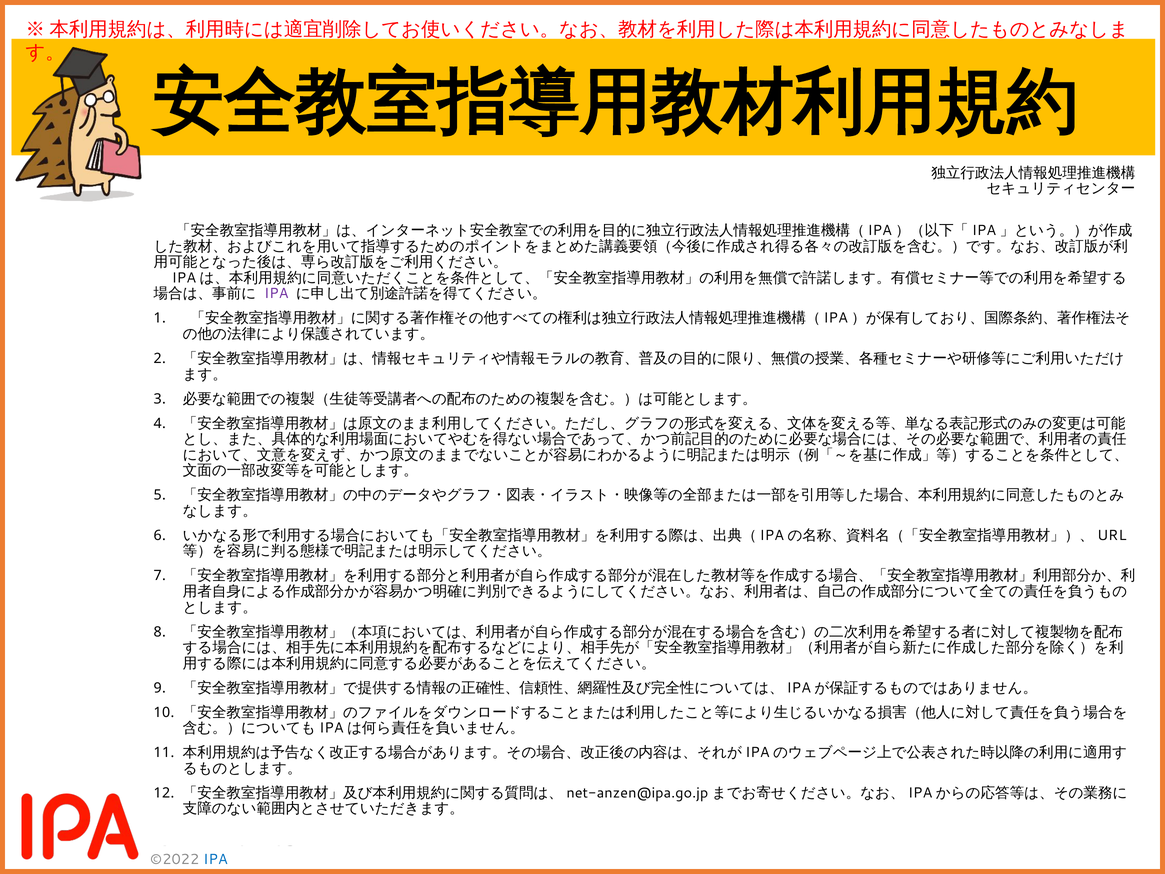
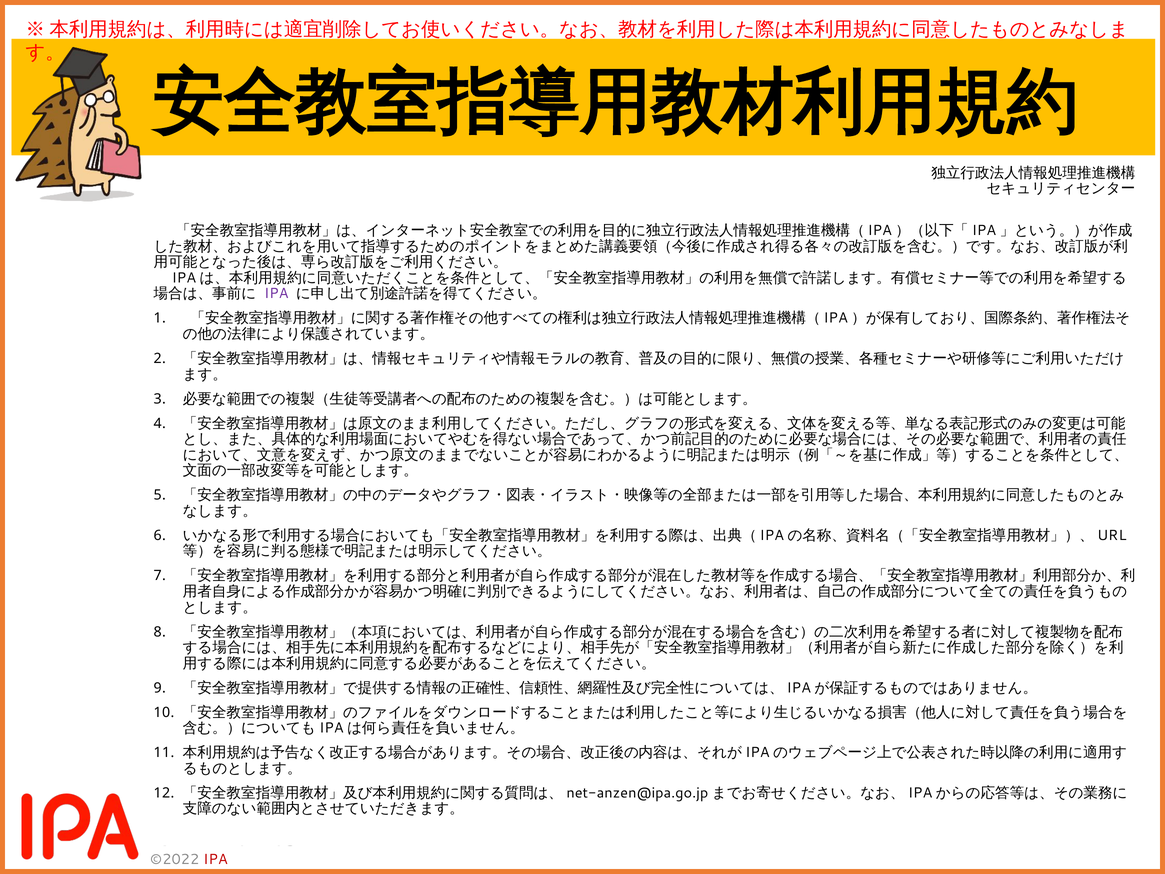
IPA colour: blue -> red (216, 859)
